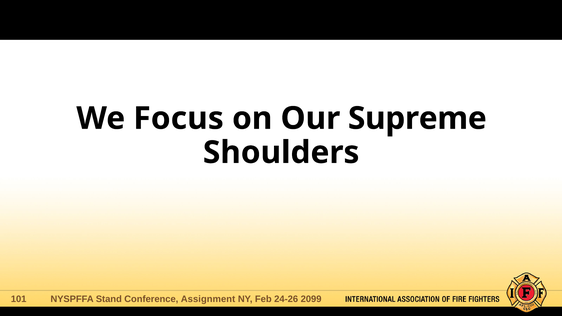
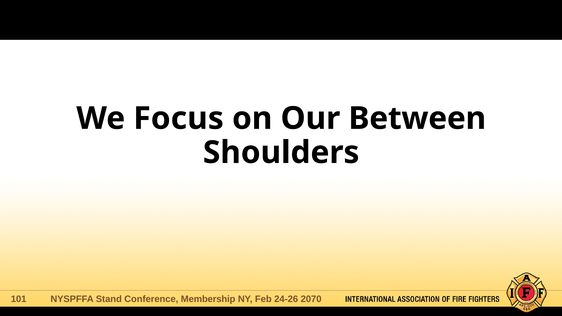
Supreme: Supreme -> Between (417, 118)
Assignment: Assignment -> Membership (208, 299)
2099: 2099 -> 2070 (311, 299)
